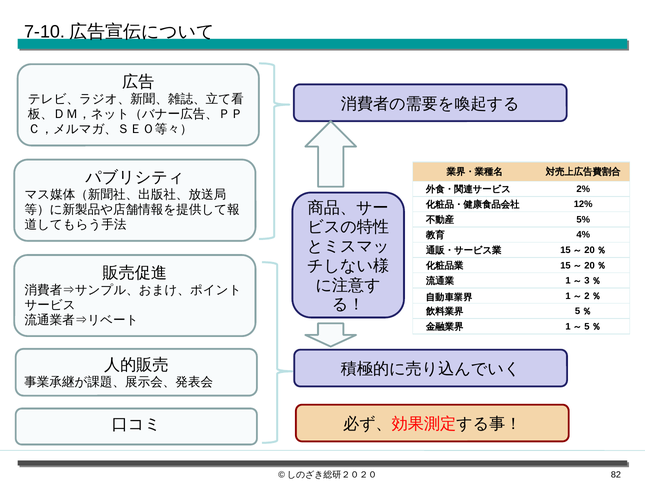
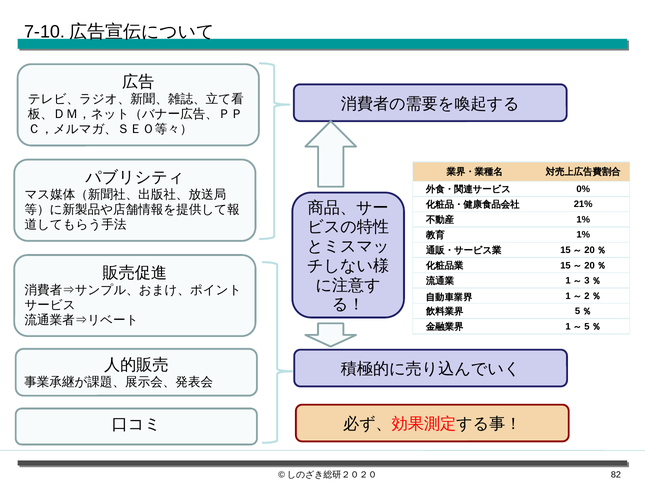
2%: 2% -> 0% (583, 189)
12%: 12% -> 21% (583, 204)
5%: 5% -> 1% (583, 219)
4%: 4% -> 1% (583, 235)
